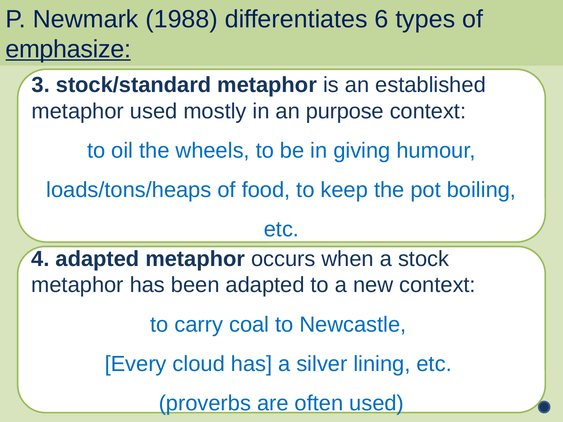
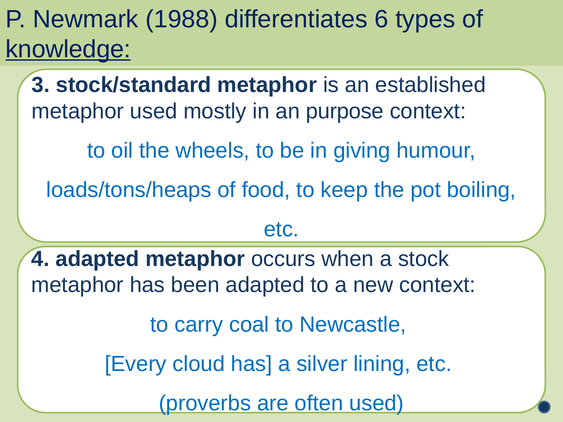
emphasize: emphasize -> knowledge (68, 49)
